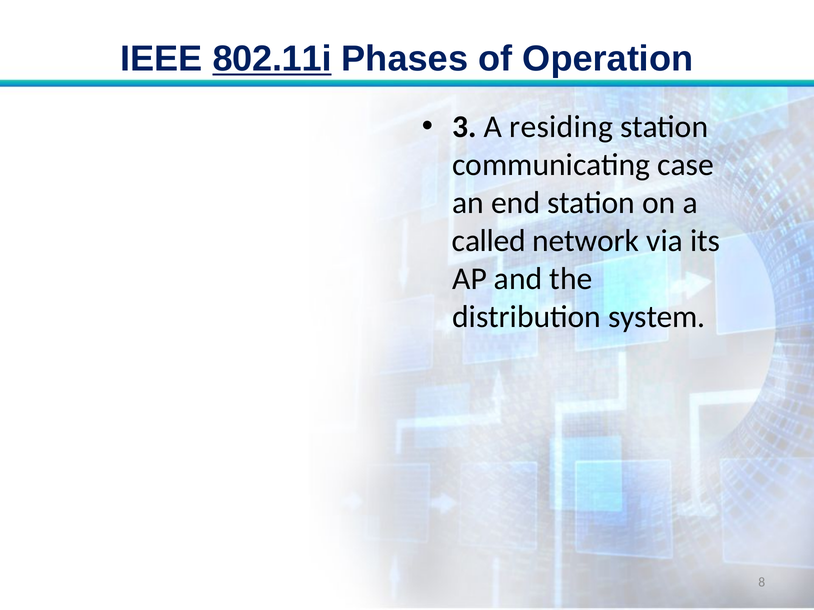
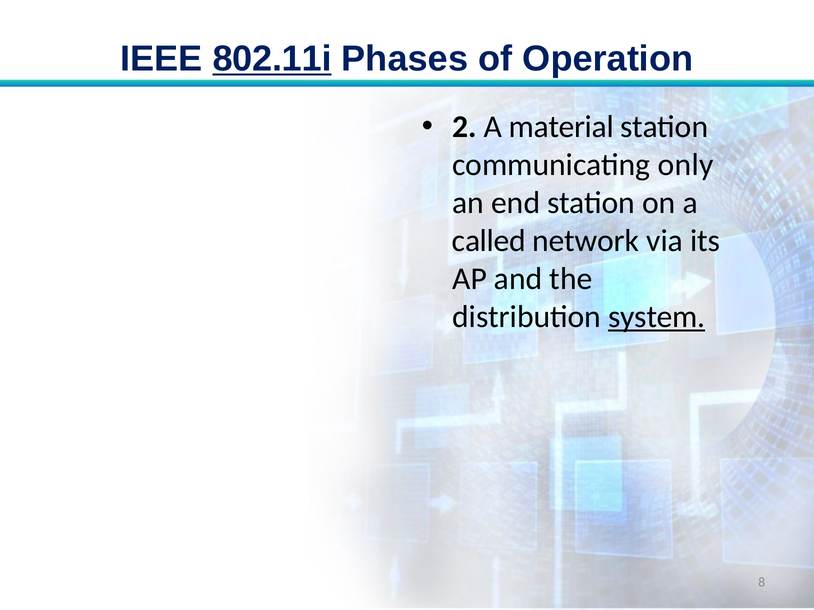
3: 3 -> 2 (465, 127)
residing: residing -> material (561, 127)
case: case -> only (685, 165)
system underline: none -> present (657, 317)
